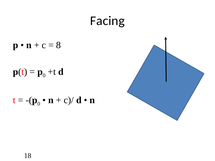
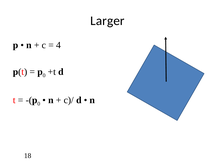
Facing: Facing -> Larger (107, 21)
8: 8 -> 4 (59, 45)
